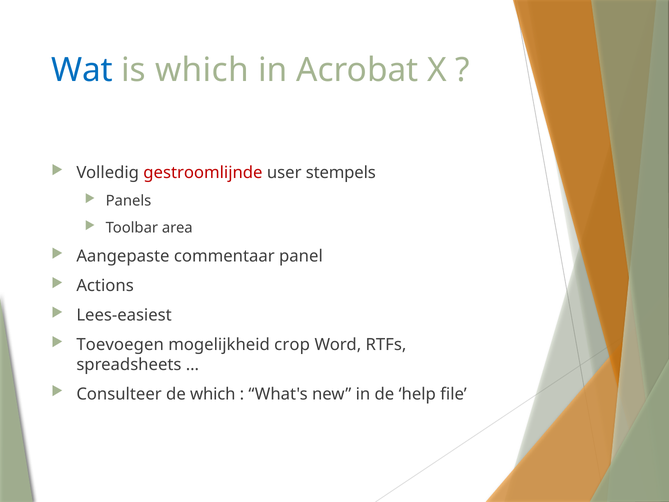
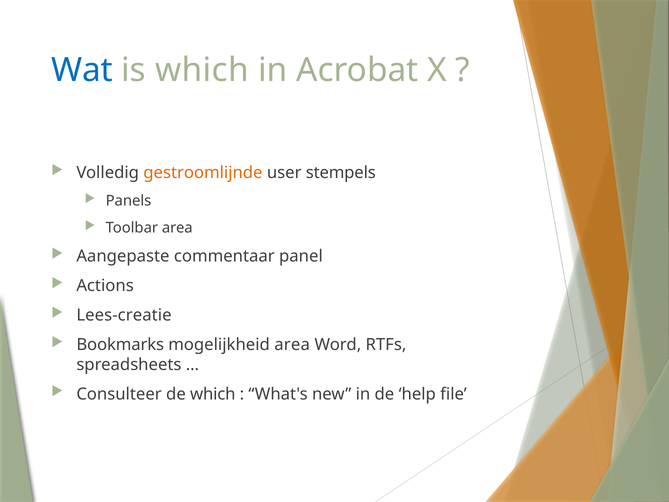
gestroomlijnde colour: red -> orange (203, 173)
Lees-easiest: Lees-easiest -> Lees-creatie (124, 315)
Toevoegen: Toevoegen -> Bookmarks (120, 344)
mogelijkheid crop: crop -> area (292, 344)
